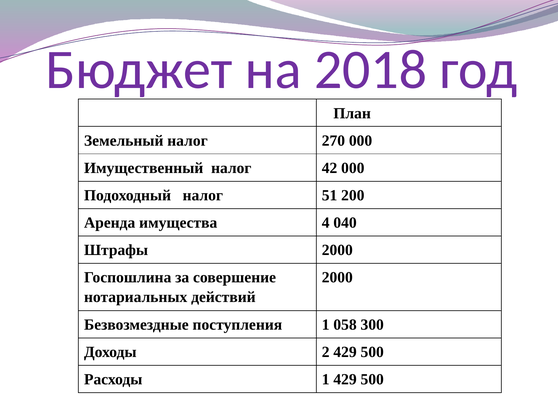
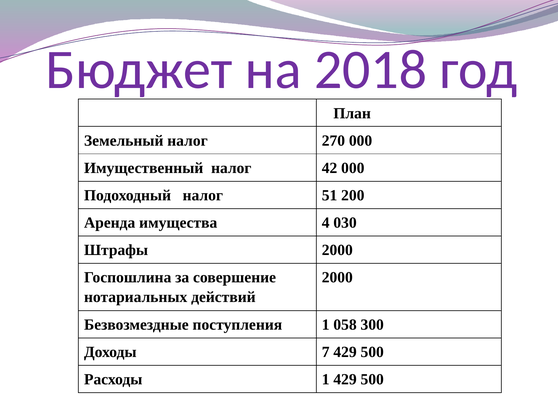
040: 040 -> 030 (345, 222)
2: 2 -> 7 (326, 352)
